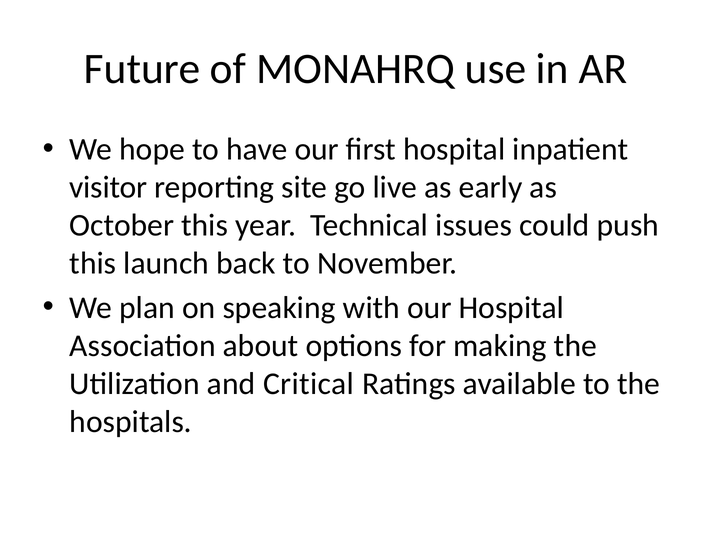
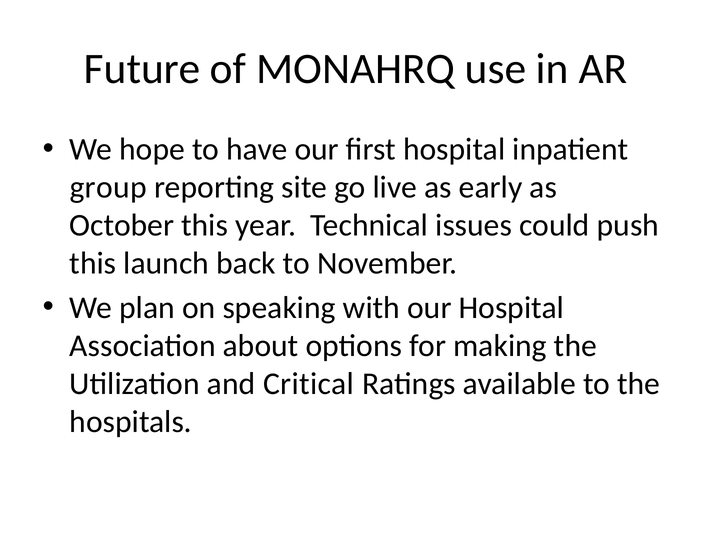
visitor: visitor -> group (108, 187)
